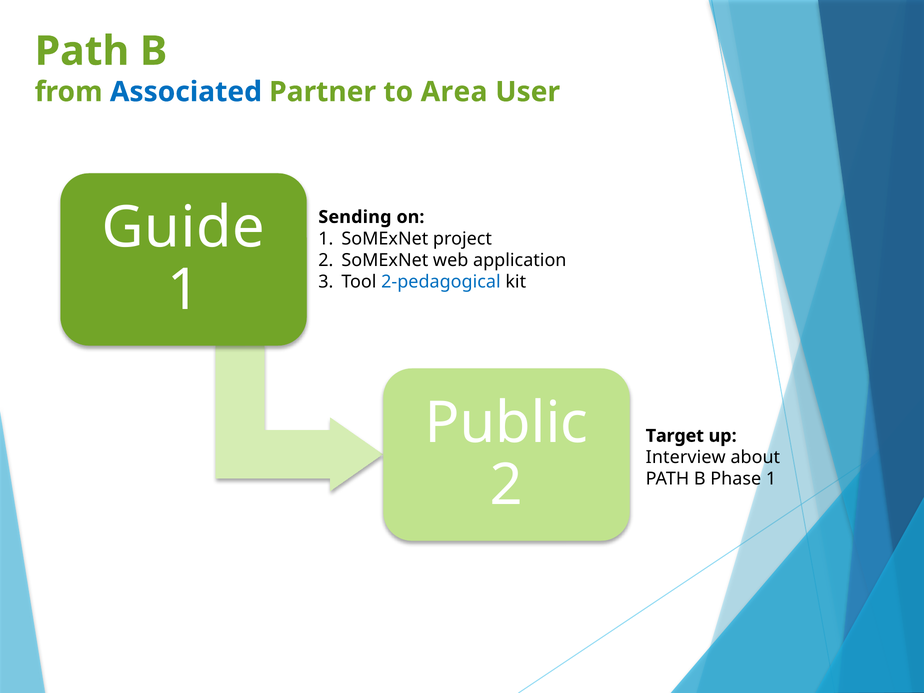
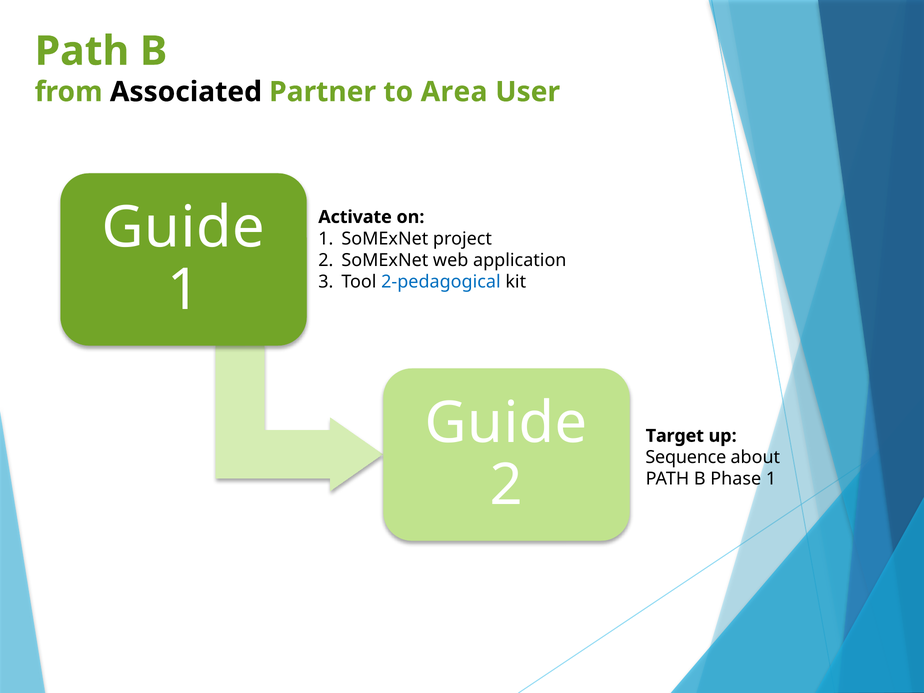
Associated colour: blue -> black (186, 92)
Sending: Sending -> Activate (355, 217)
Public: Public -> Guide (506, 423)
Interview: Interview -> Sequence (686, 457)
